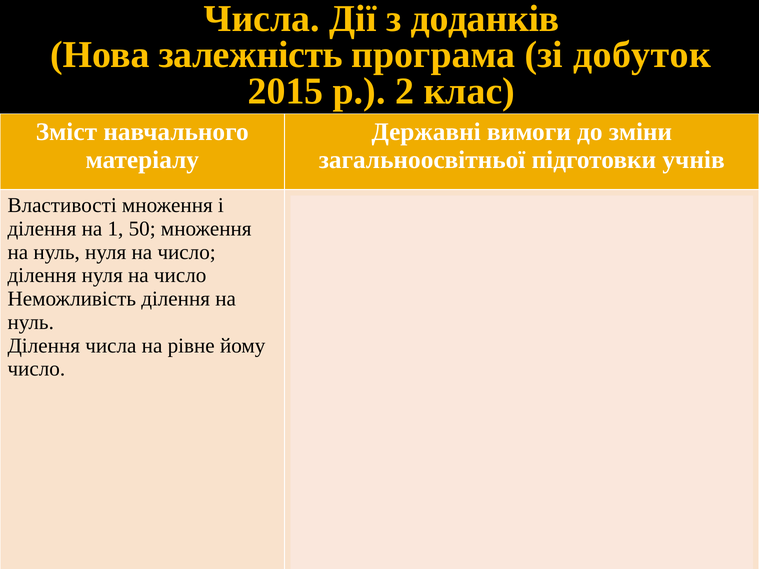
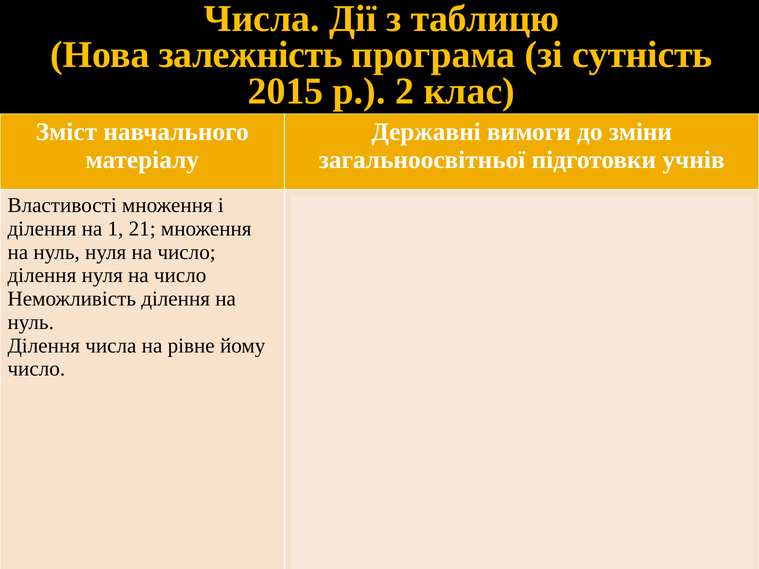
доданків: доданків -> таблицю (485, 19)
добуток: добуток -> сутність (642, 55)
50: 50 -> 21 (142, 229)
